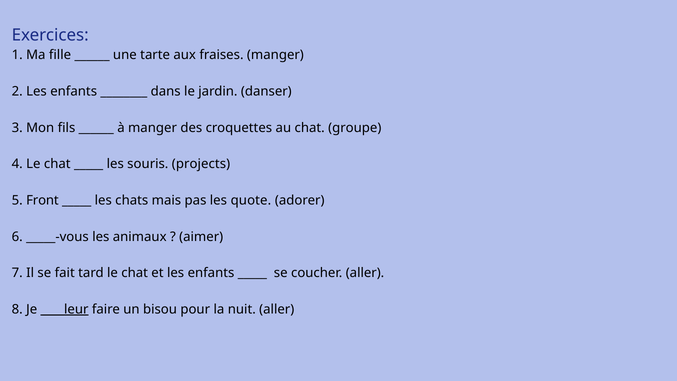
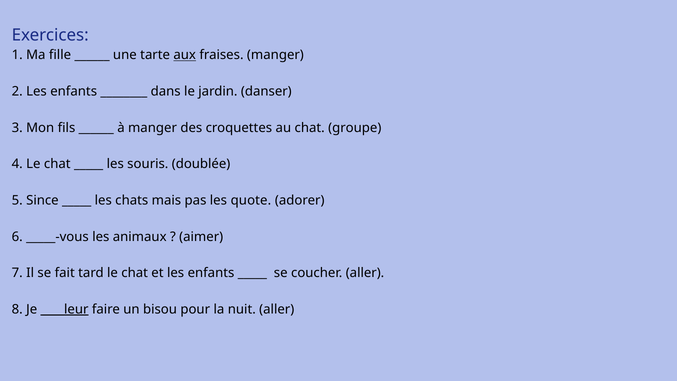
aux underline: none -> present (185, 55)
projects: projects -> doublée (201, 164)
Front: Front -> Since (42, 200)
